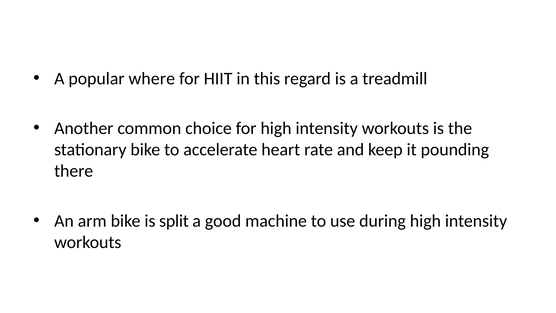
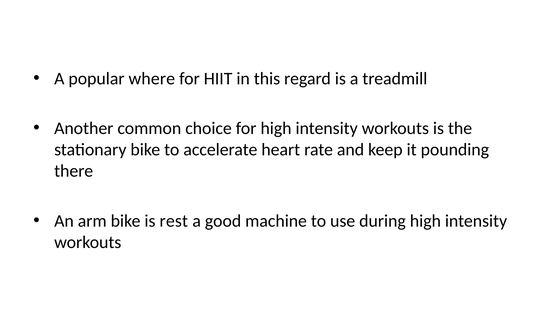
split: split -> rest (174, 221)
